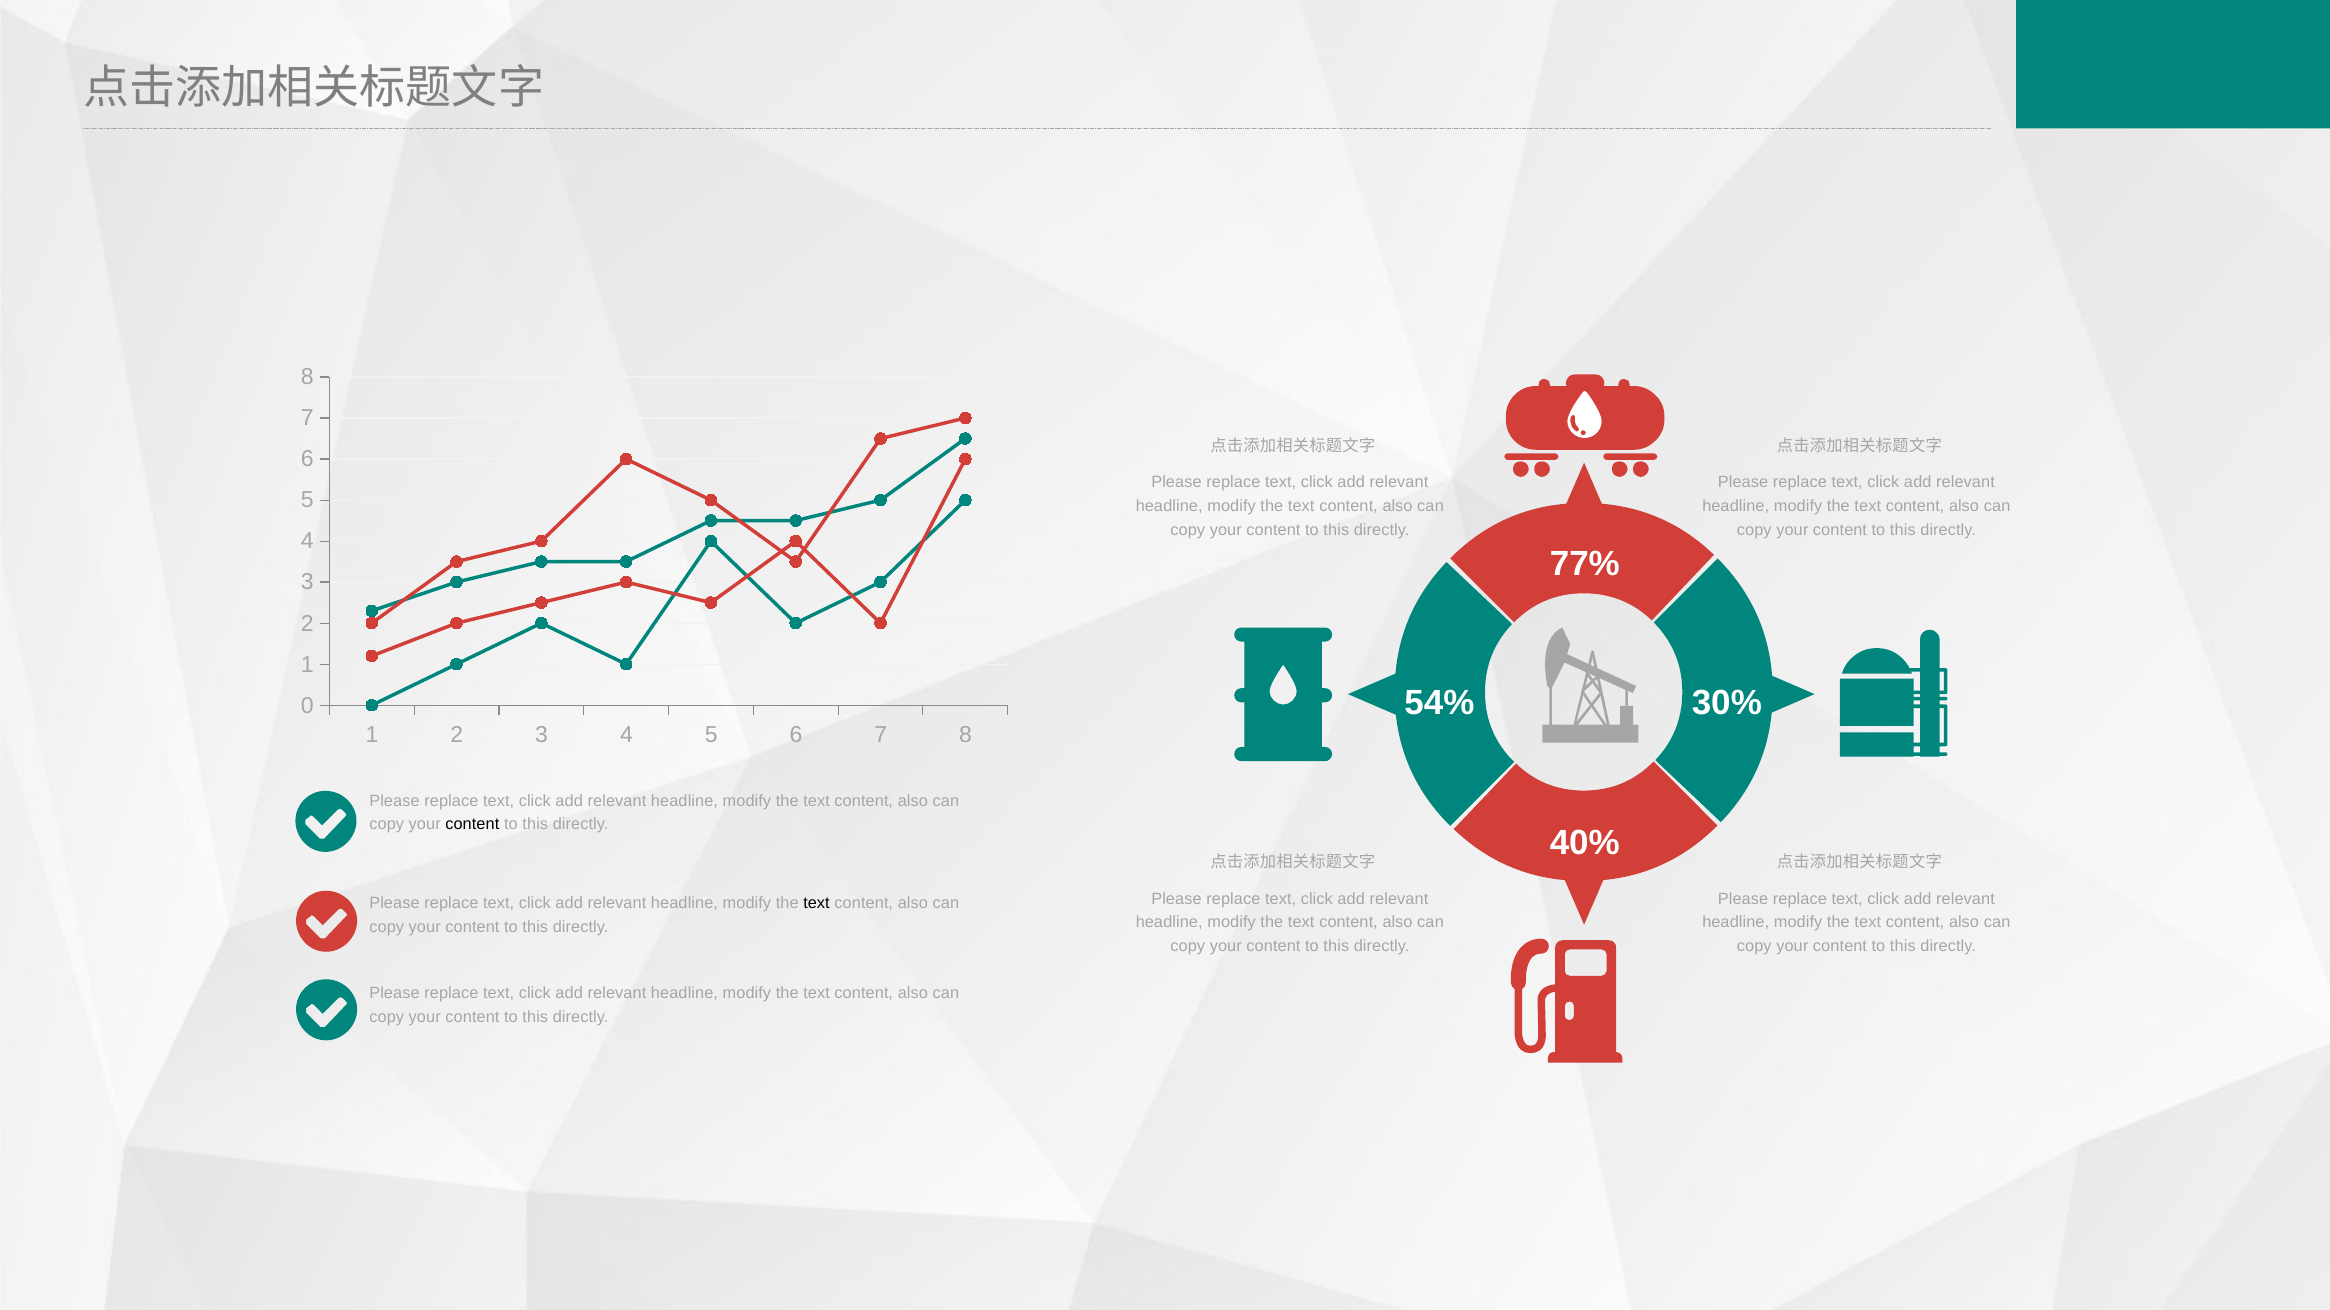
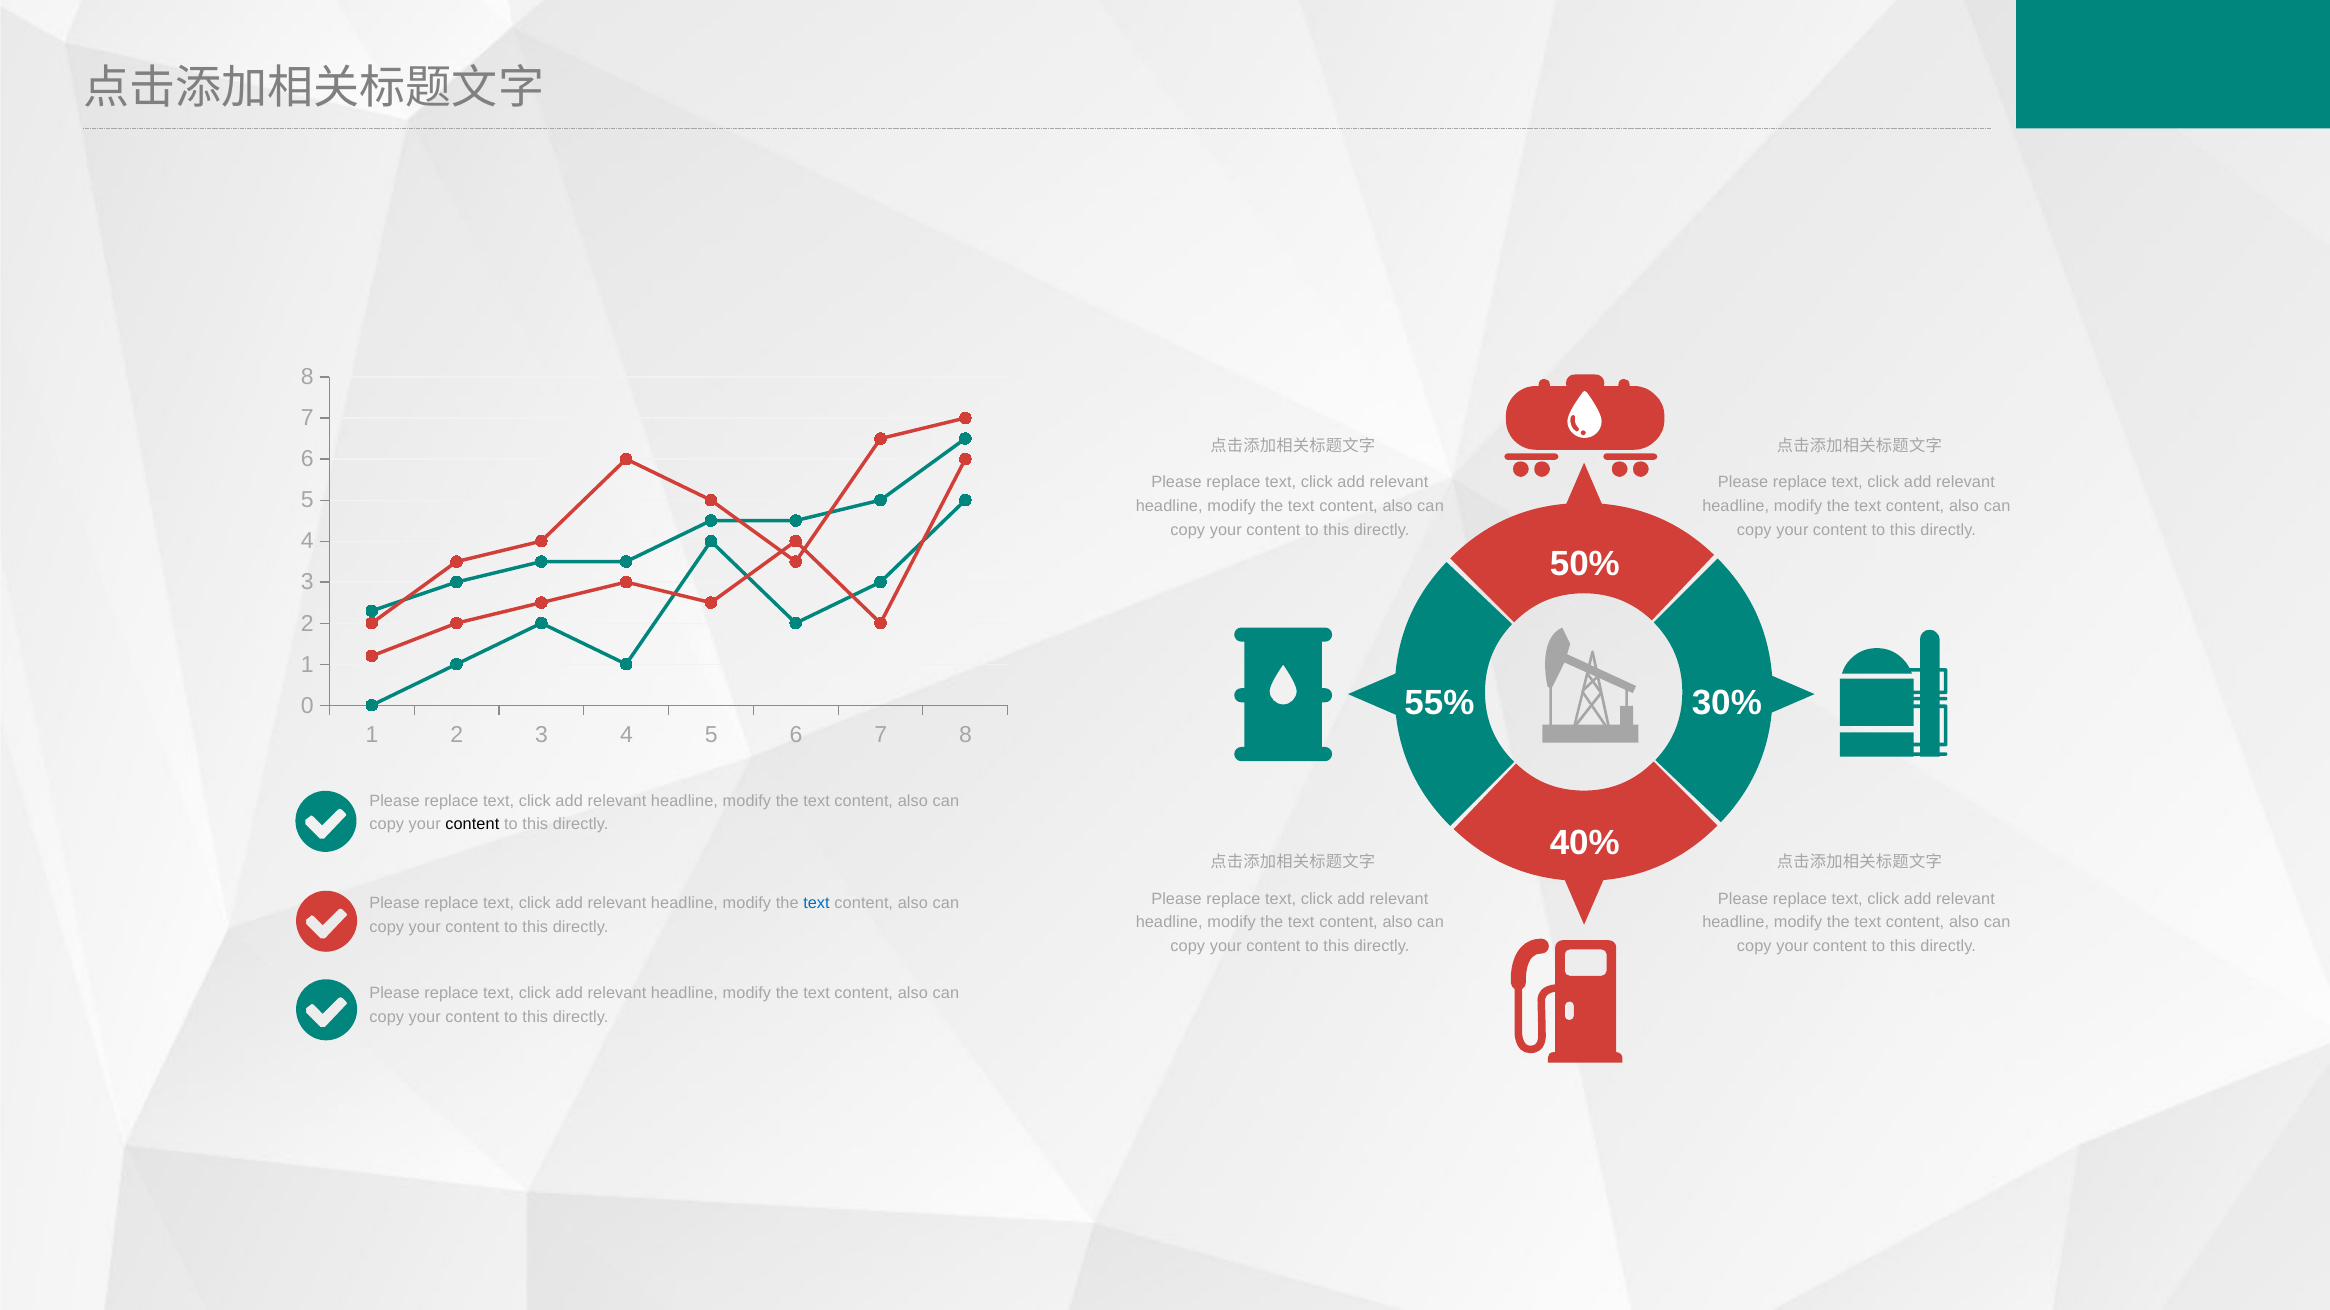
77%: 77% -> 50% (1585, 564)
54%: 54% -> 55% (1439, 703)
text colour: black -> blue (816, 903)
